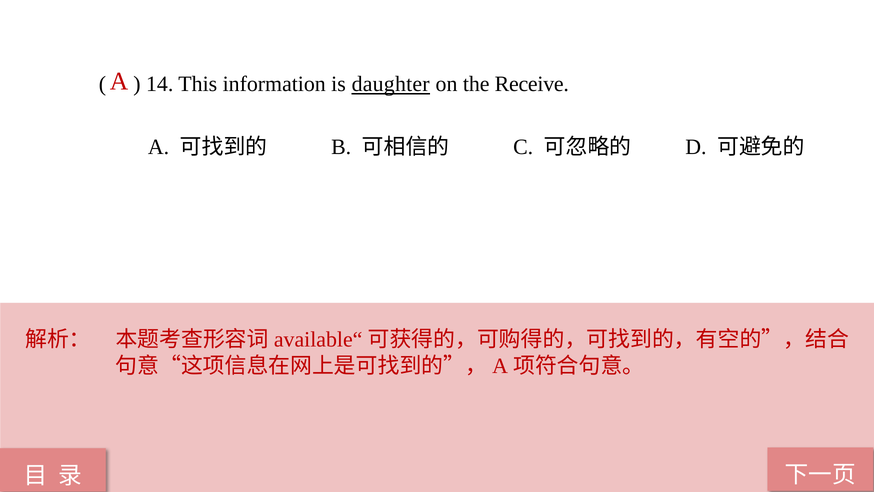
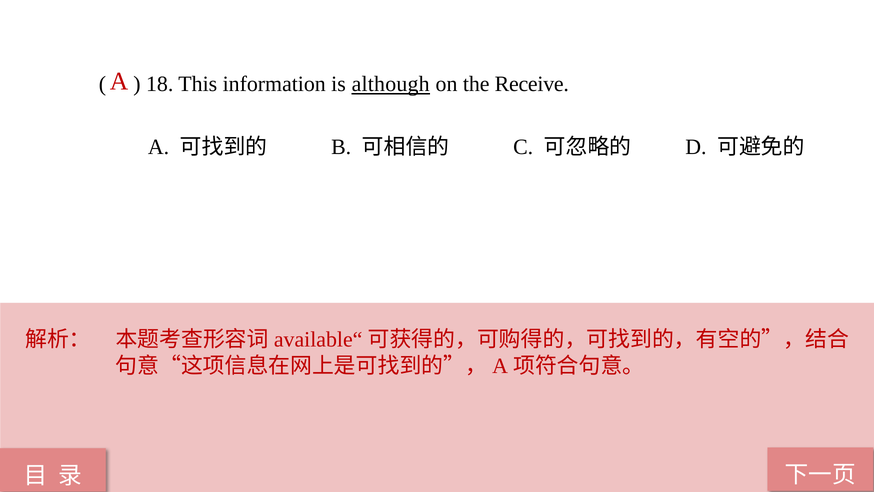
14: 14 -> 18 (160, 84)
daughter: daughter -> although (391, 84)
